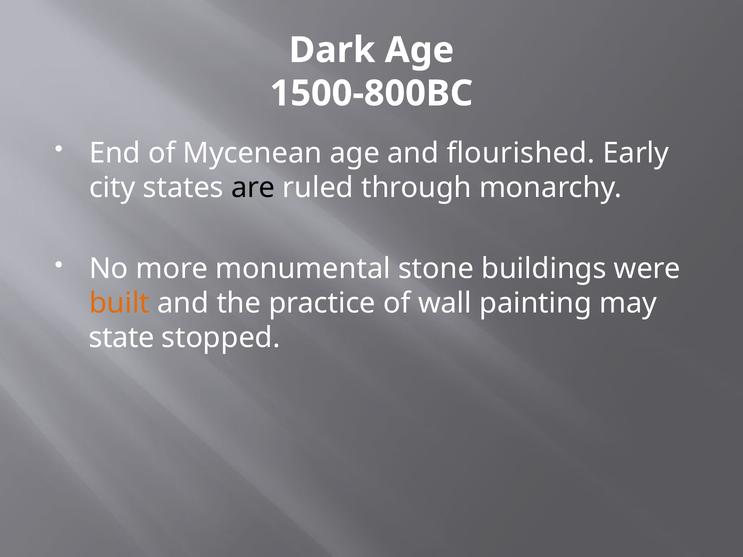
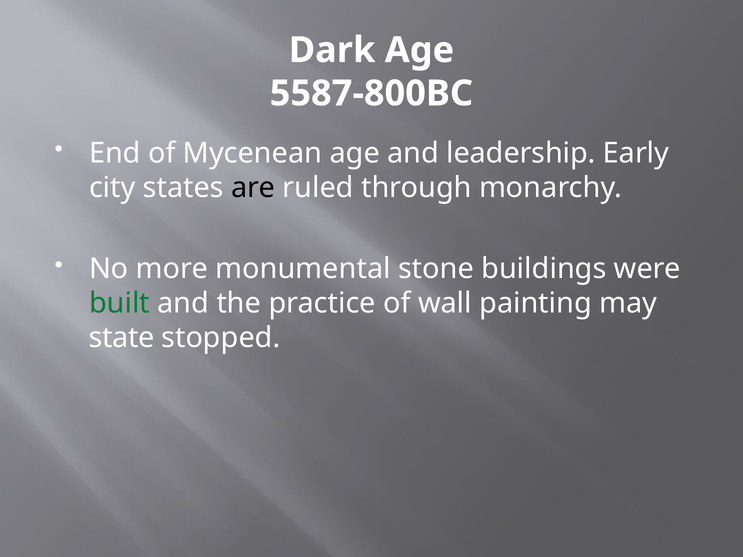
1500-800BC: 1500-800BC -> 5587-800BC (371, 94)
flourished: flourished -> leadership (521, 153)
built colour: orange -> green (119, 303)
